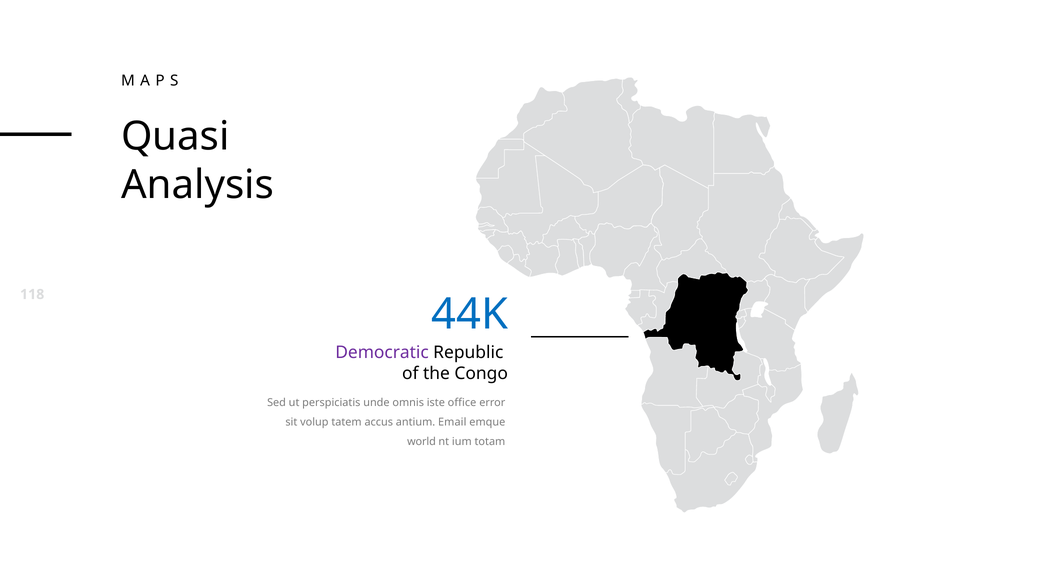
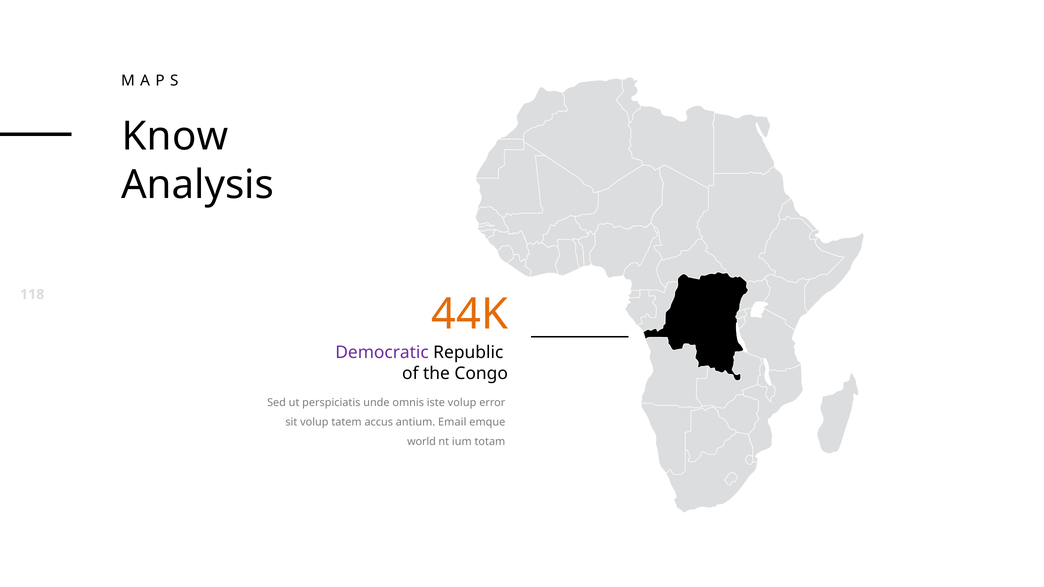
Quasi: Quasi -> Know (175, 137)
44K colour: blue -> orange (470, 314)
iste office: office -> volup (462, 403)
